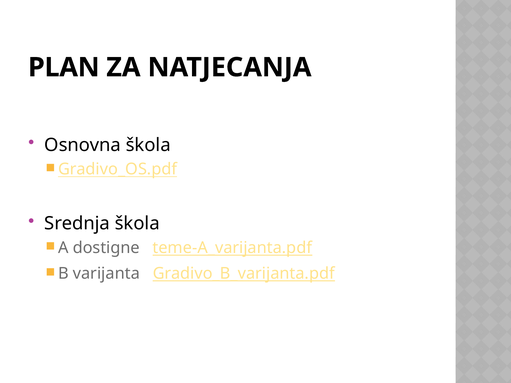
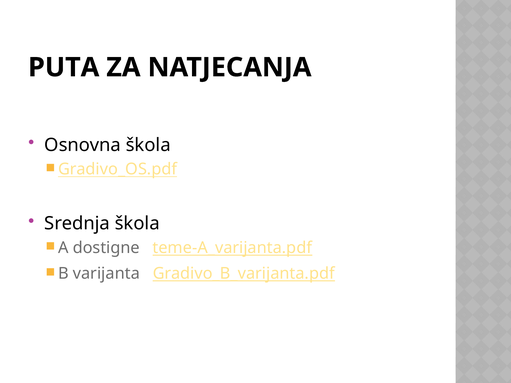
PLAN: PLAN -> PUTA (64, 67)
